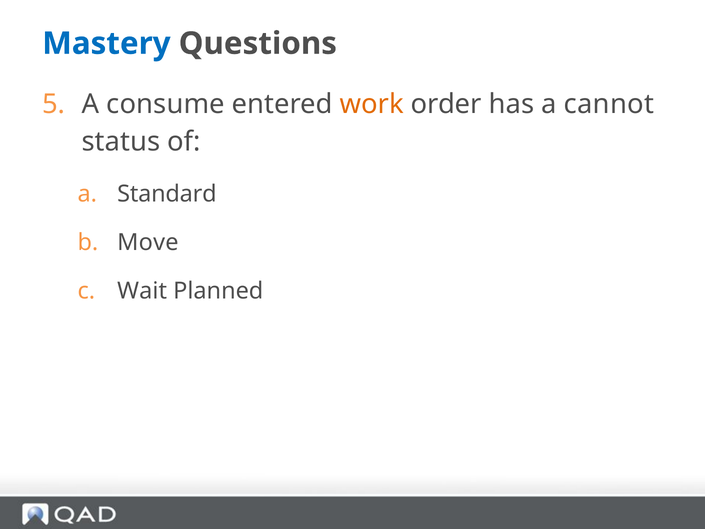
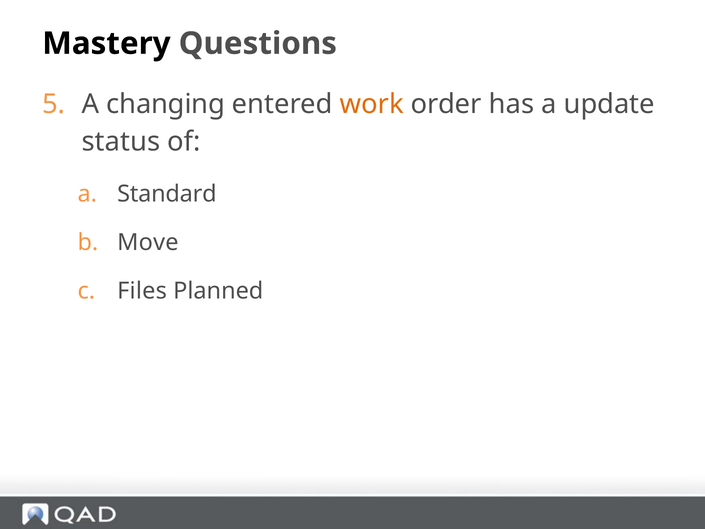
Mastery colour: blue -> black (106, 44)
consume: consume -> changing (166, 104)
cannot: cannot -> update (609, 104)
Wait: Wait -> Files (142, 291)
